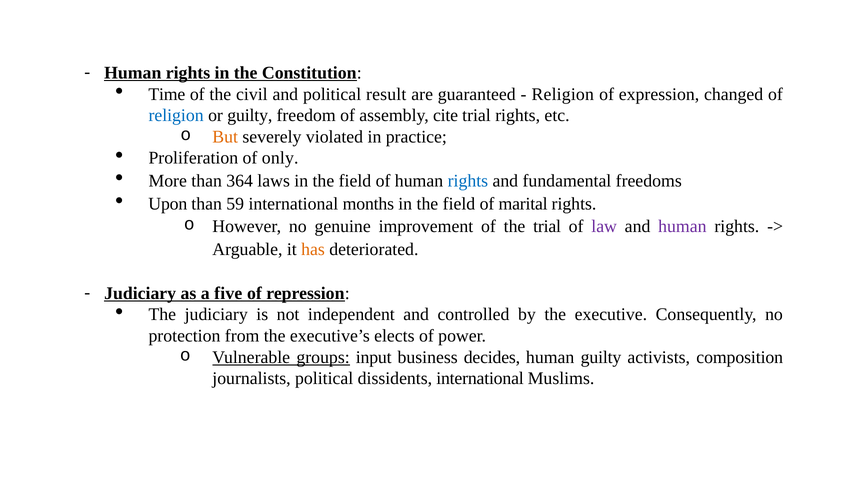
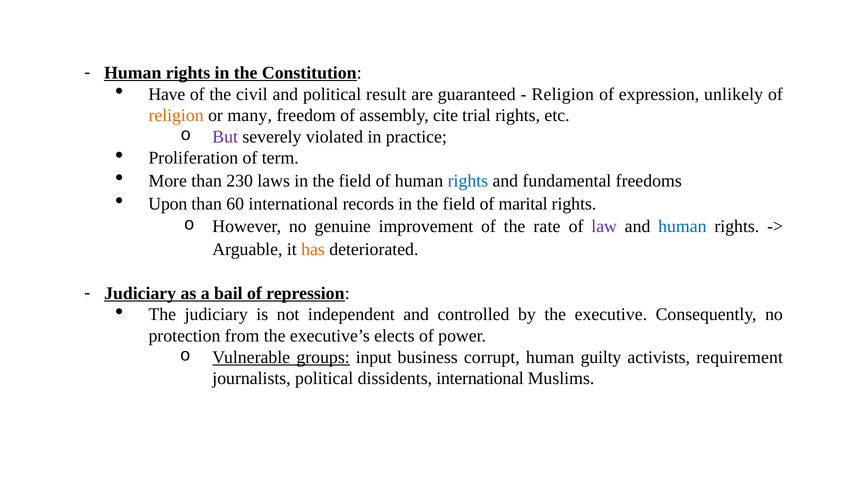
Time: Time -> Have (167, 94)
changed: changed -> unlikely (734, 94)
religion colour: blue -> orange (176, 115)
or guilty: guilty -> many (250, 115)
But colour: orange -> purple (225, 137)
only: only -> term (280, 158)
364: 364 -> 230 (240, 181)
59: 59 -> 60 (235, 204)
months: months -> records (368, 204)
the trial: trial -> rate (547, 226)
human colour: purple -> blue (682, 226)
five: five -> bail (228, 293)
decides: decides -> corrupt (492, 357)
composition: composition -> requirement (740, 357)
